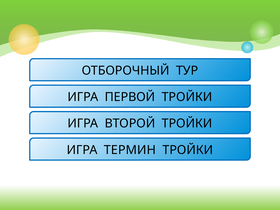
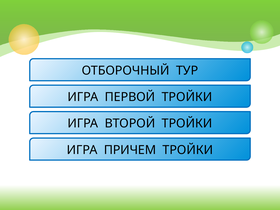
ТЕРМИН: ТЕРМИН -> ПРИЧЕМ (130, 150)
